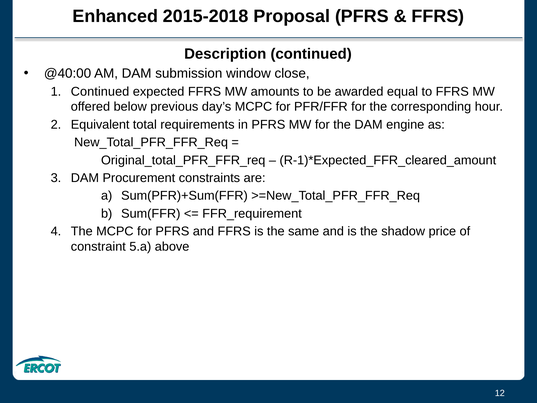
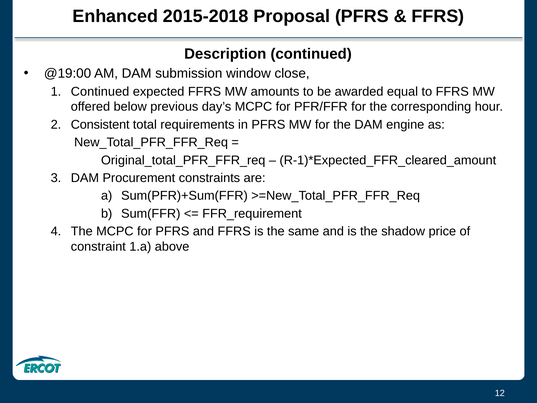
@40:00: @40:00 -> @19:00 (68, 73)
Equivalent: Equivalent -> Consistent (100, 125)
5.a: 5.a -> 1.a (140, 246)
